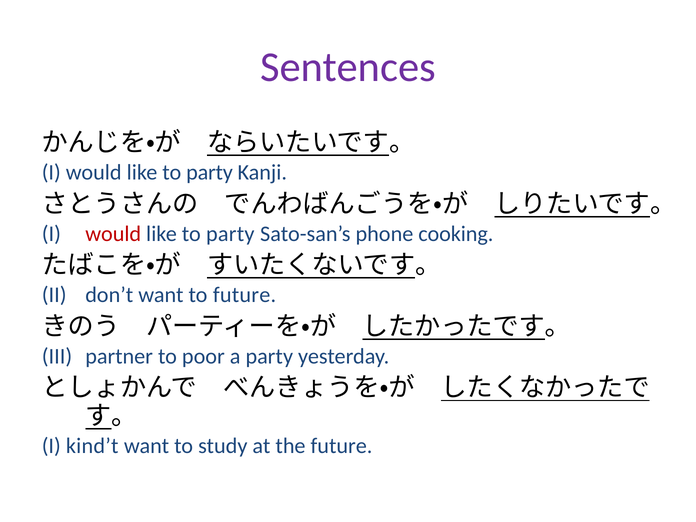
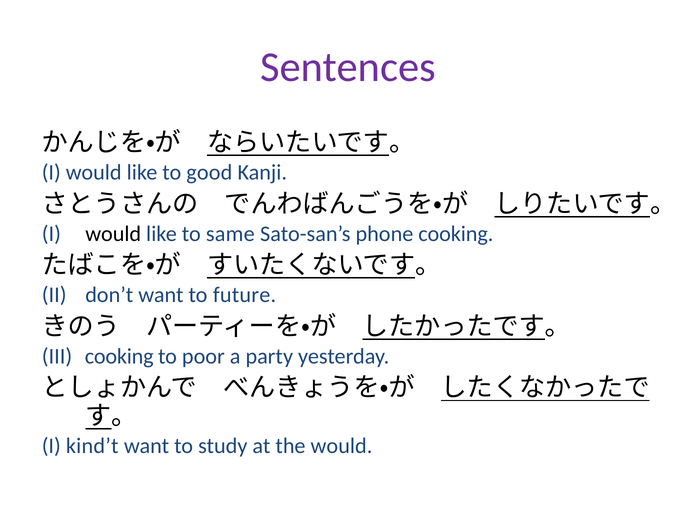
party: party -> good (209, 173)
would colour: red -> black (113, 234)
party: party -> same (230, 234)
partner: partner -> cooking (119, 356)
the future: future -> would (341, 446)
